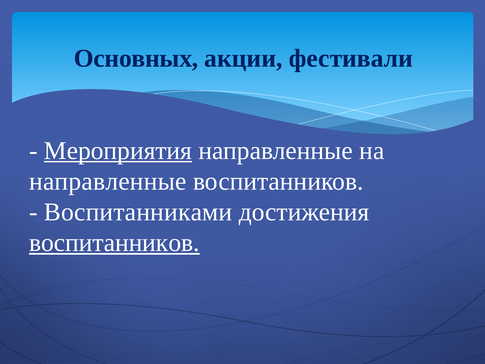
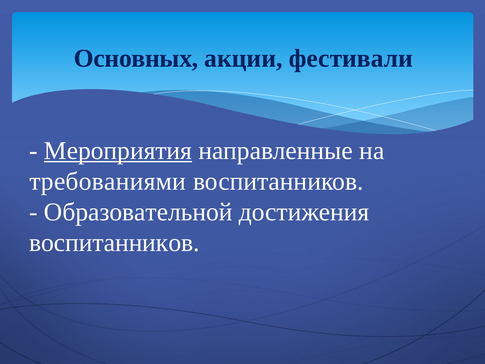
направленные: направленные -> требованиями (108, 181)
Воспитанниками: Воспитанниками -> Образовательной (138, 212)
воспитанников underline: present -> none (114, 243)
